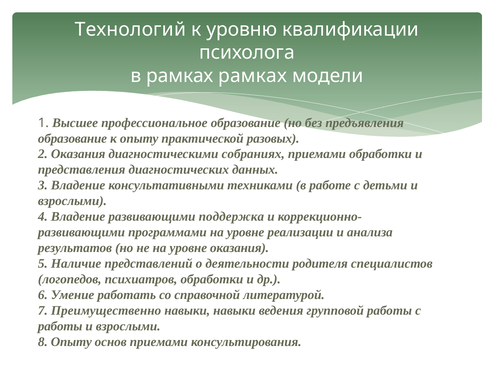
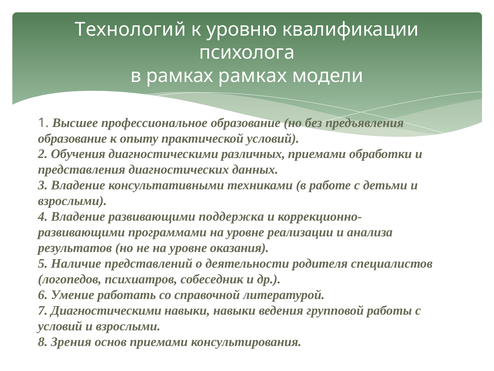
практической разовых: разовых -> условий (273, 138)
2 Оказания: Оказания -> Обучения (78, 154)
собраниях: собраниях -> различных (253, 154)
психиатров обработки: обработки -> собеседник (212, 279)
7 Преимущественно: Преимущественно -> Диагностическими (106, 310)
работы: работы -> условий (60, 326)
8 Опыту: Опыту -> Зрения (71, 341)
